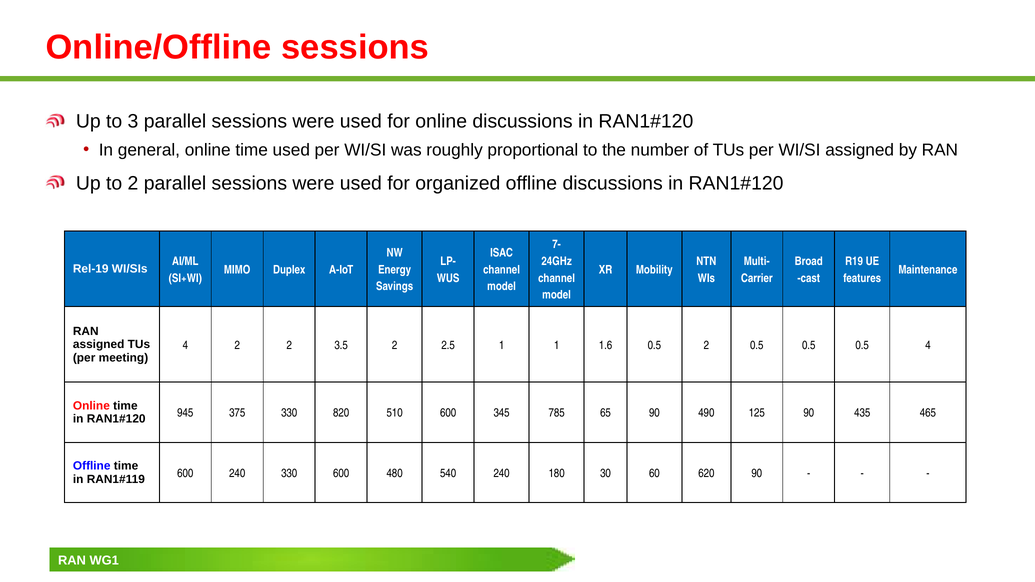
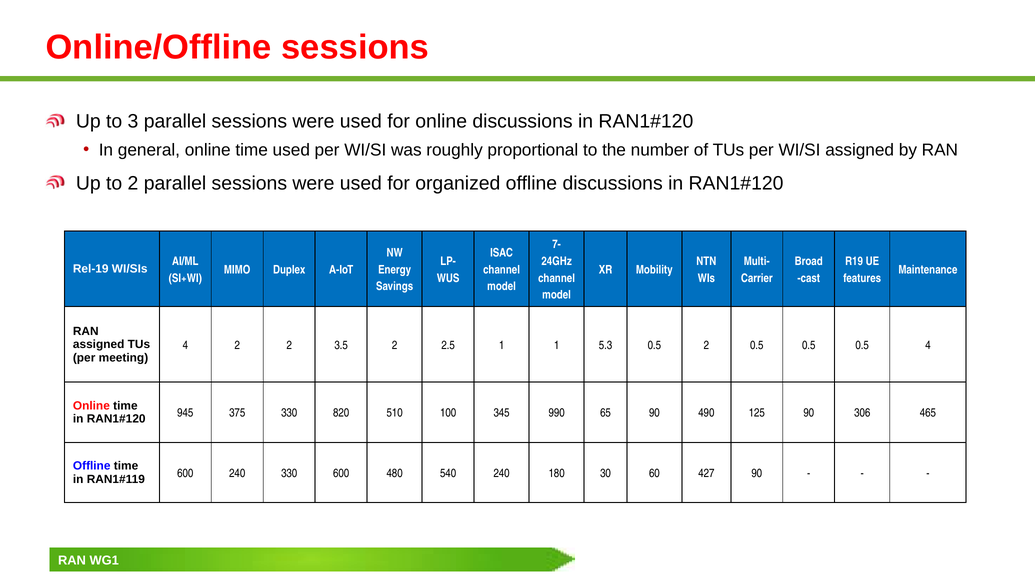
1.6: 1.6 -> 5.3 (605, 345)
510 600: 600 -> 100 (448, 413)
785: 785 -> 990 (557, 413)
435: 435 -> 306 (862, 413)
620: 620 -> 427 (706, 473)
